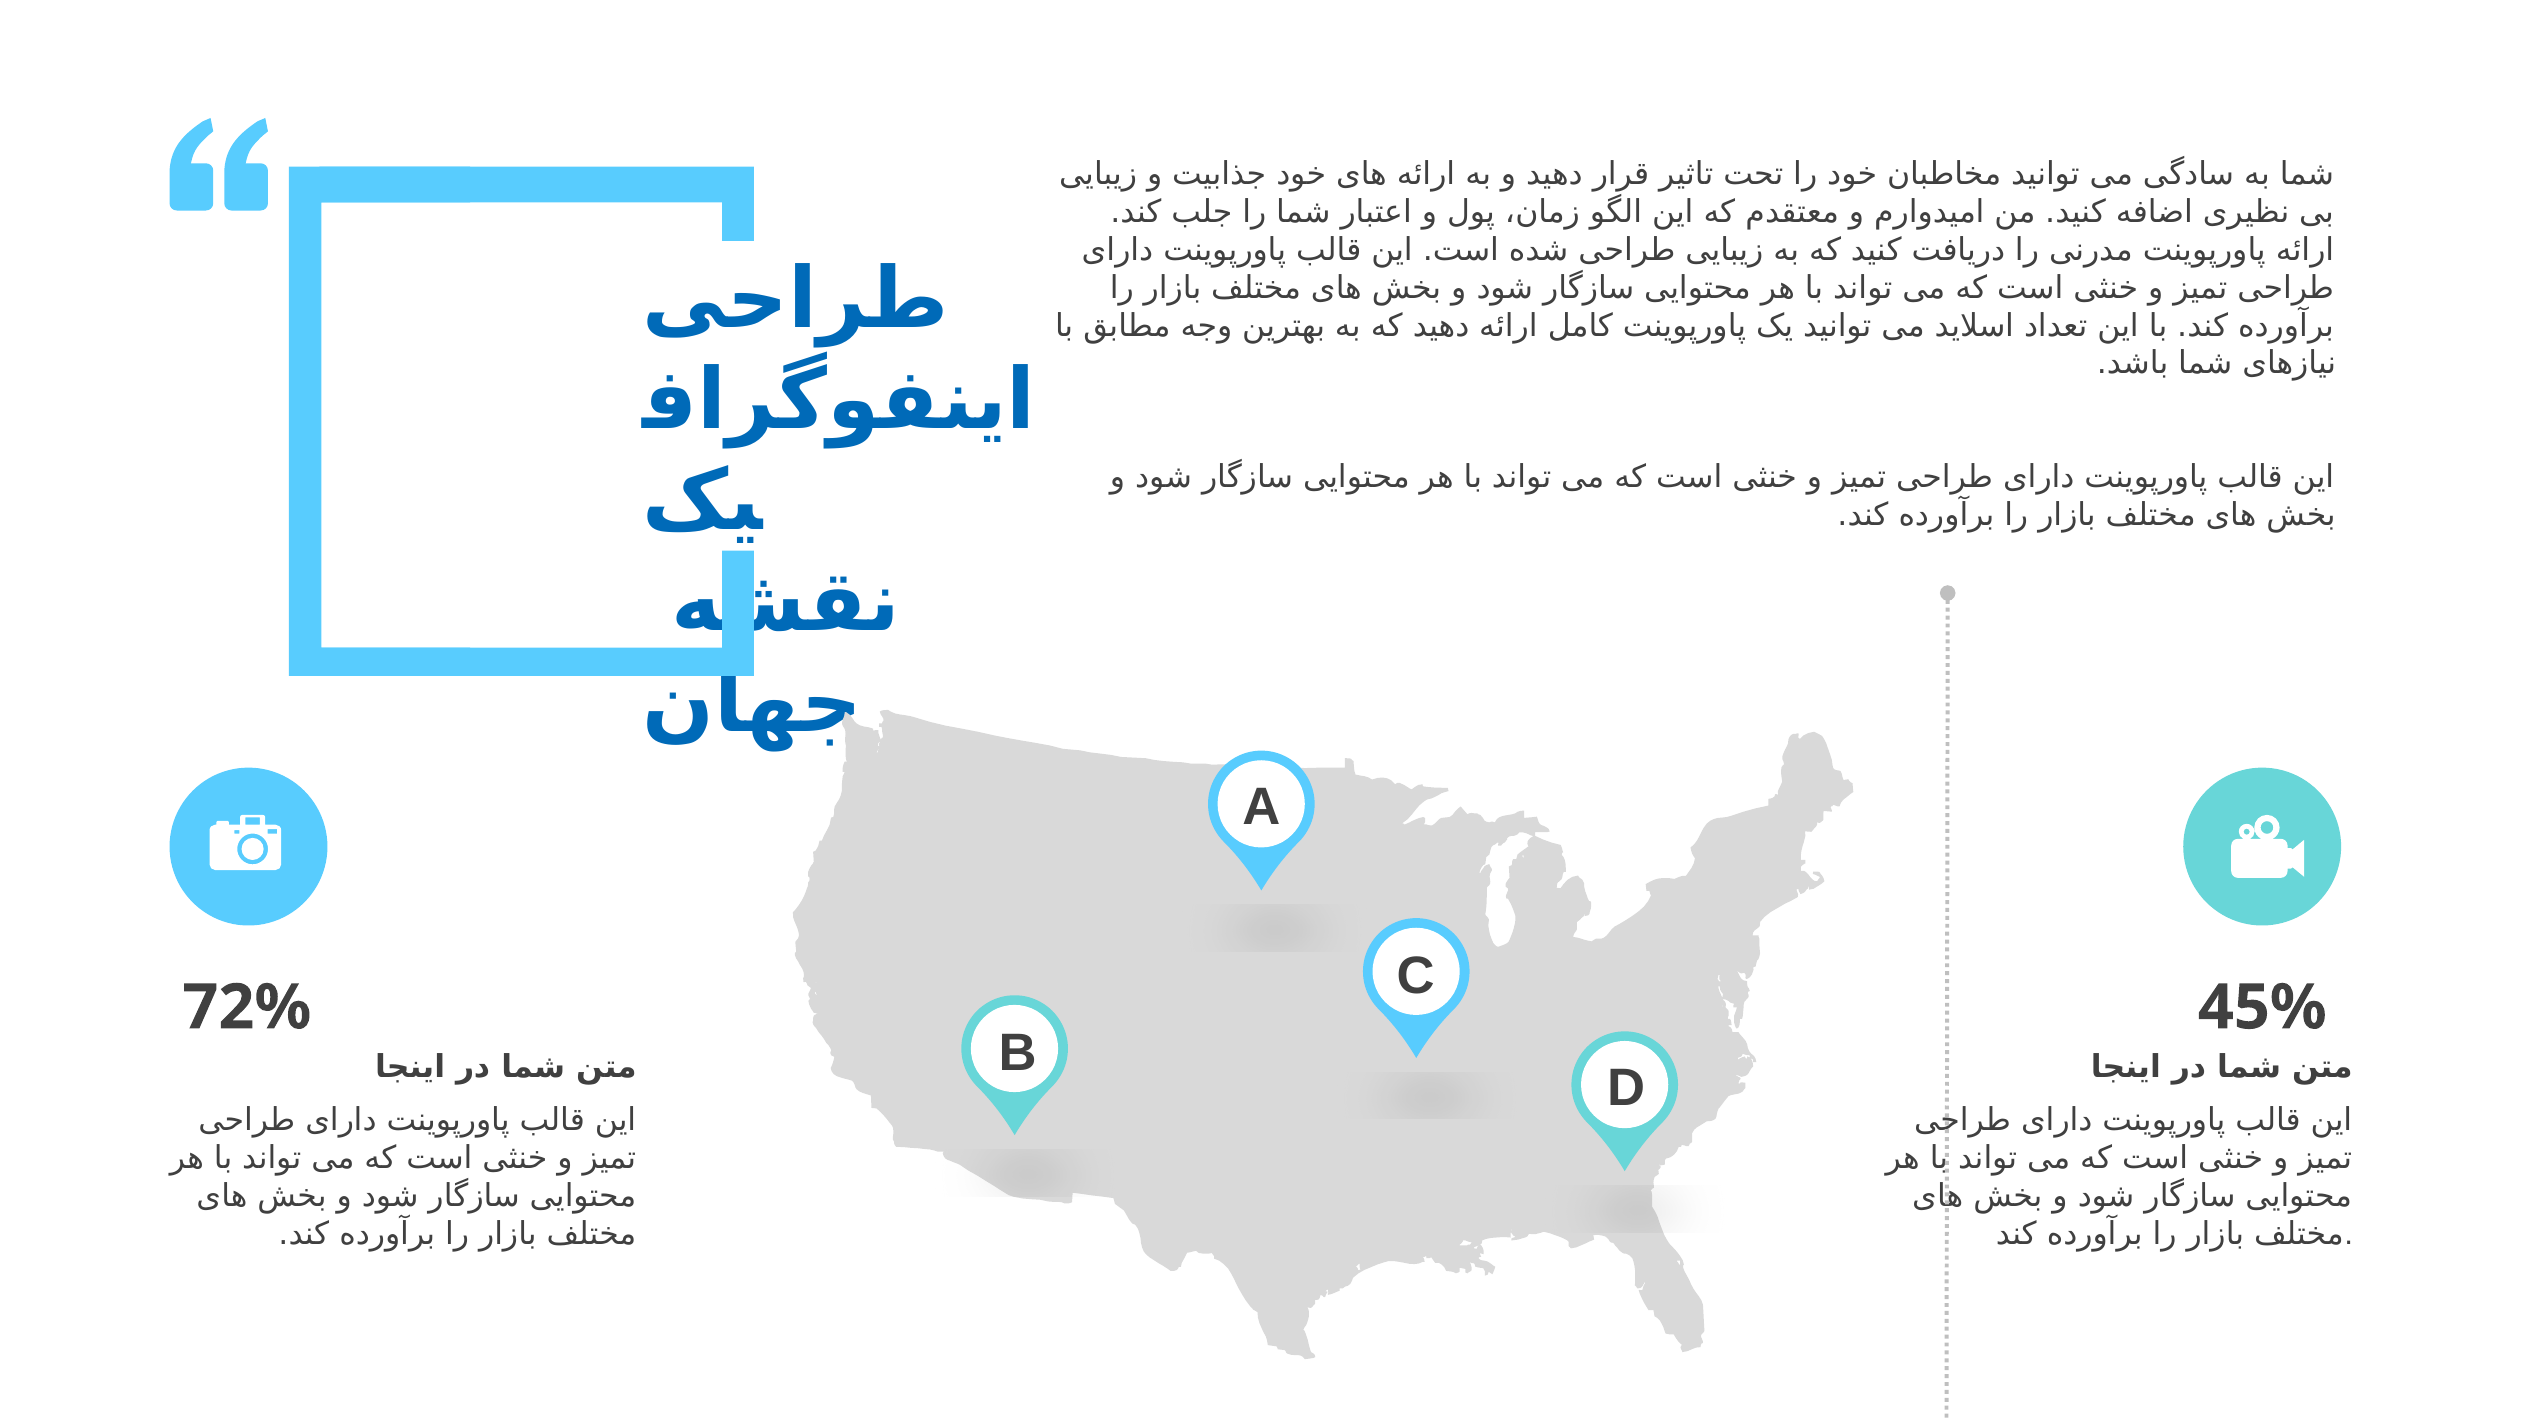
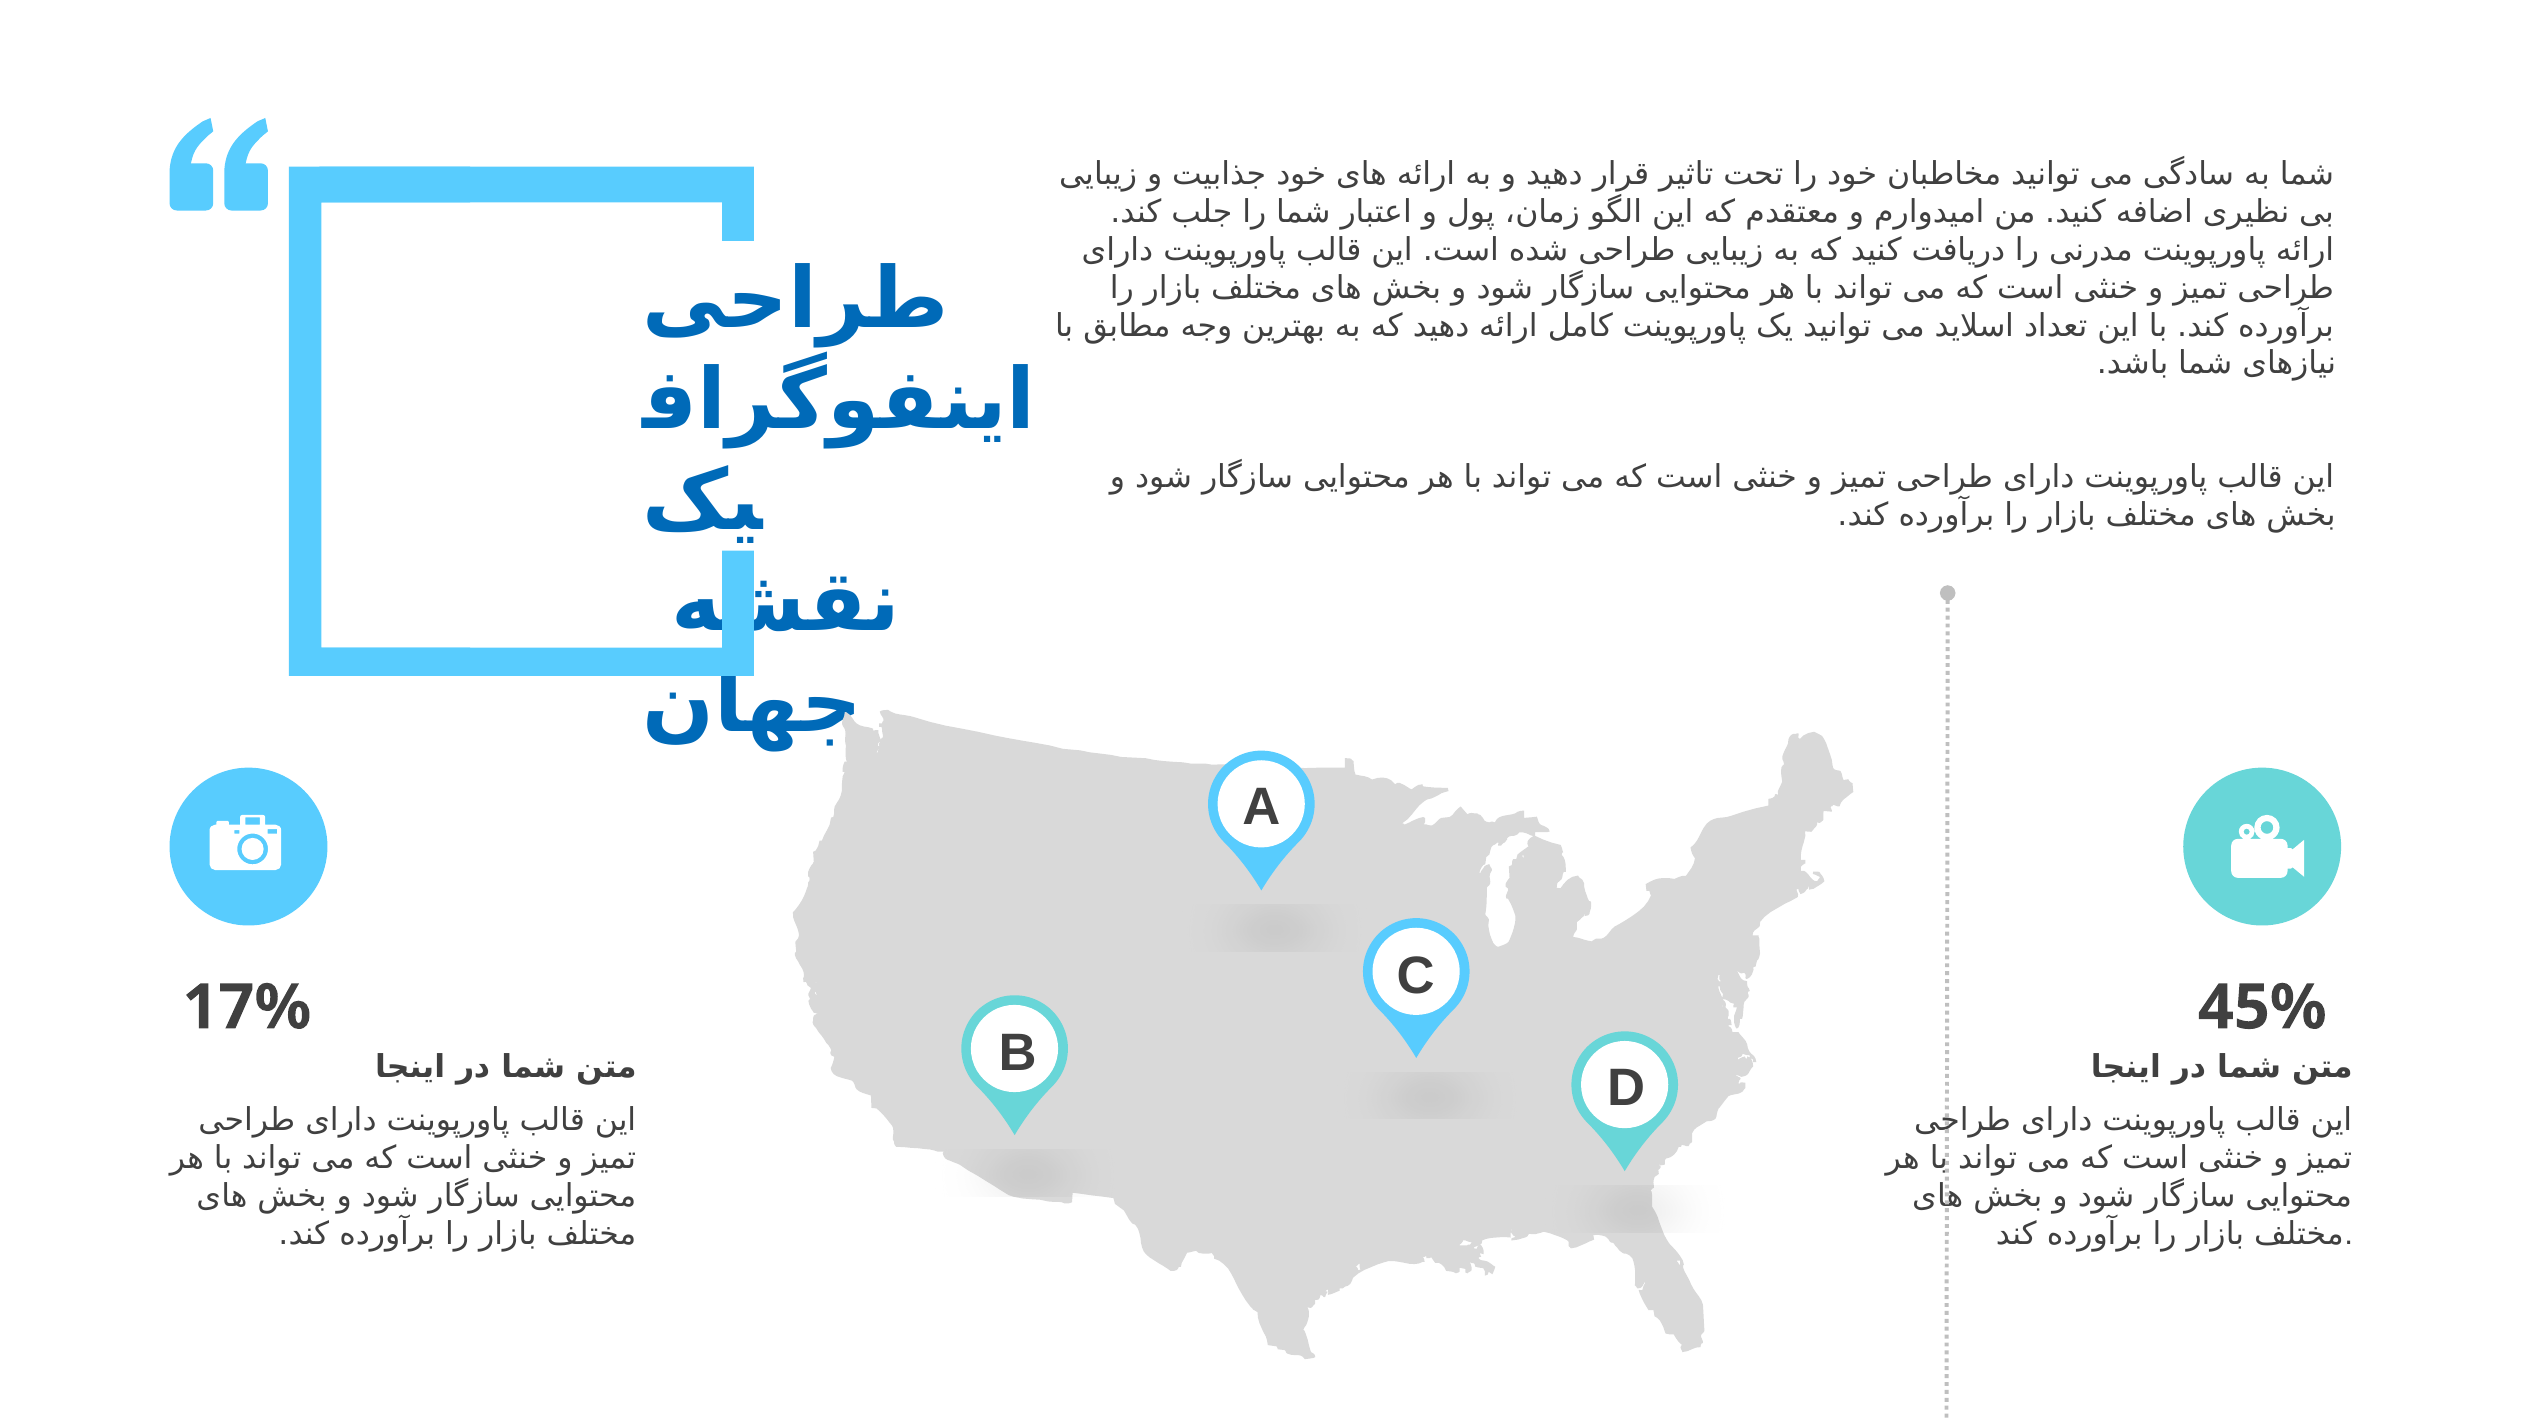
72%: 72% -> 17% (247, 1008)
